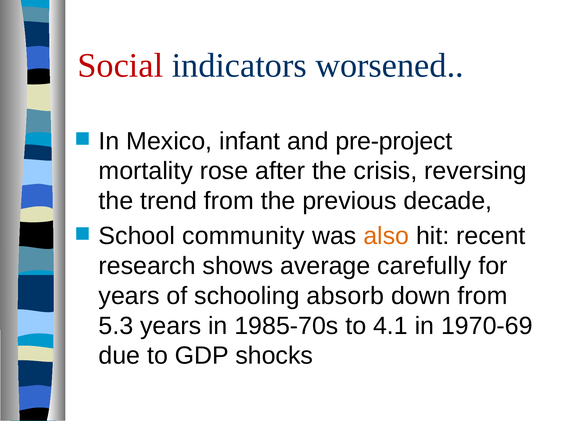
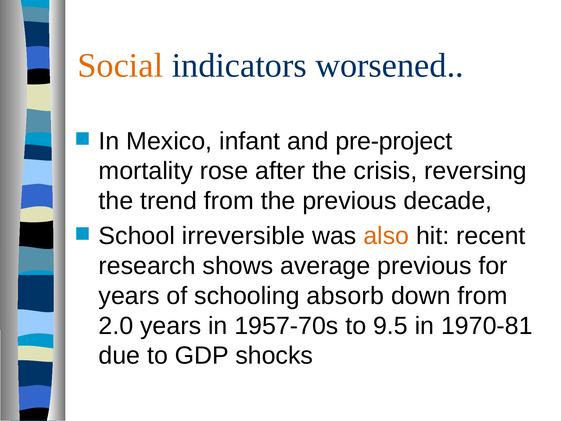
Social colour: red -> orange (120, 66)
community: community -> irreversible (243, 236)
average carefully: carefully -> previous (424, 266)
5.3: 5.3 -> 2.0 (116, 326)
1985-70s: 1985-70s -> 1957-70s (286, 326)
4.1: 4.1 -> 9.5 (390, 326)
1970-69: 1970-69 -> 1970-81 (487, 326)
